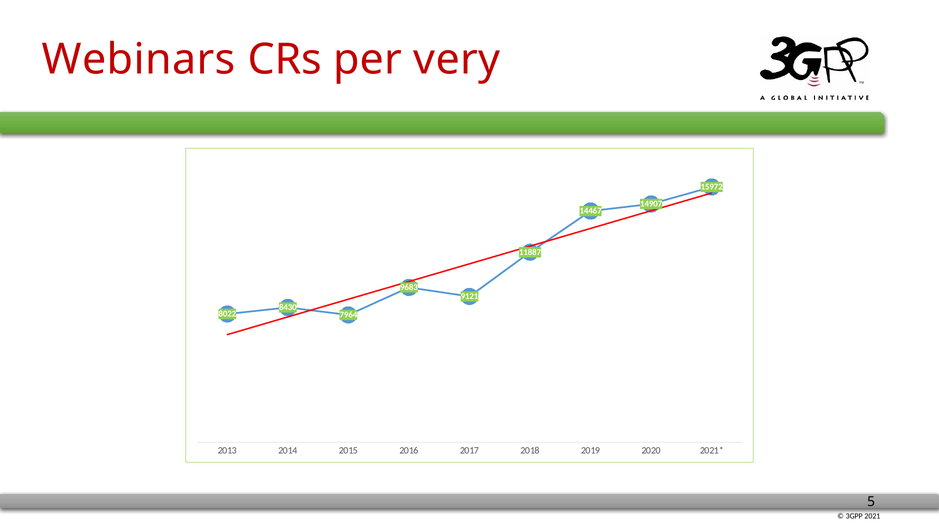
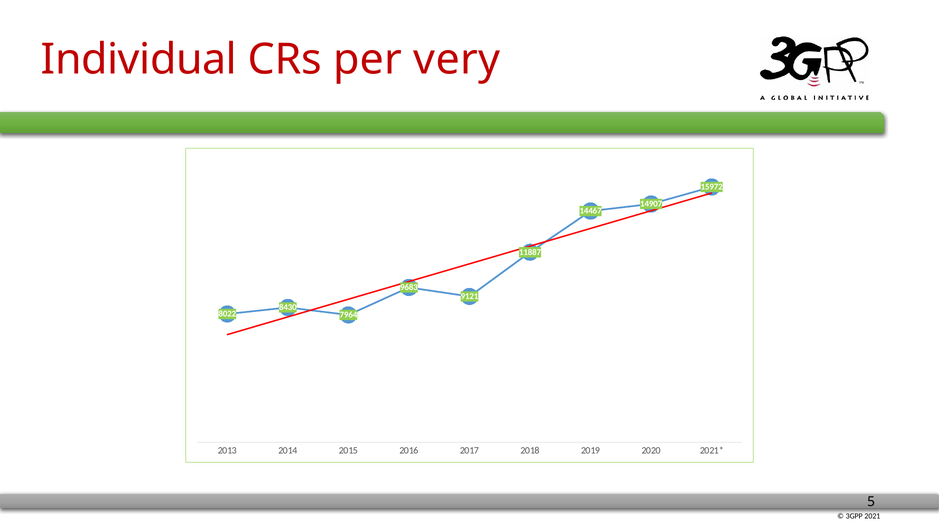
Webinars: Webinars -> Individual (139, 60)
